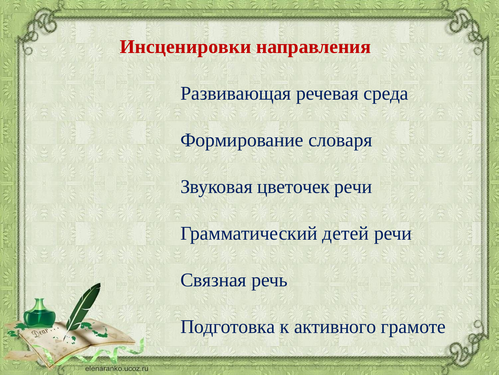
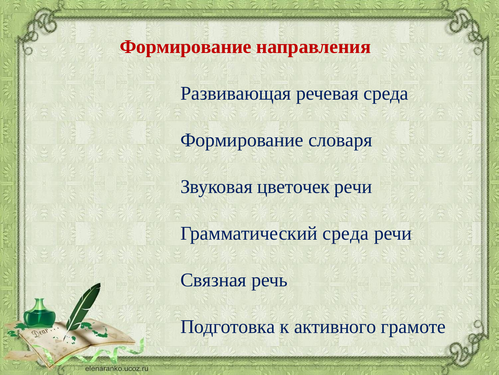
Инсценировки: Инсценировки -> Формирование (186, 47)
Грамматический детей: детей -> среда (346, 233)
